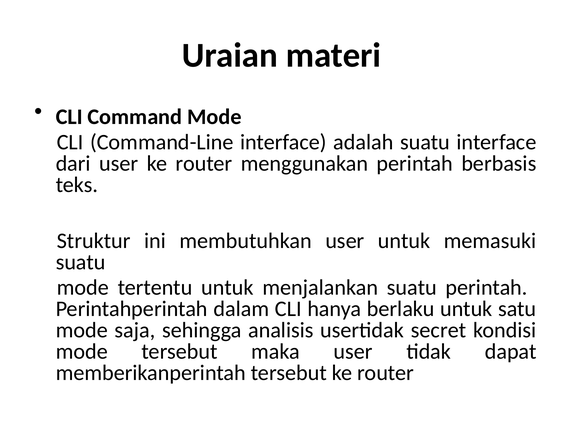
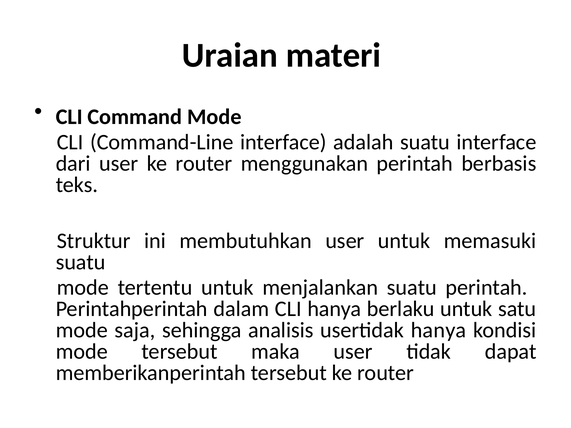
usertidak secret: secret -> hanya (439, 330)
